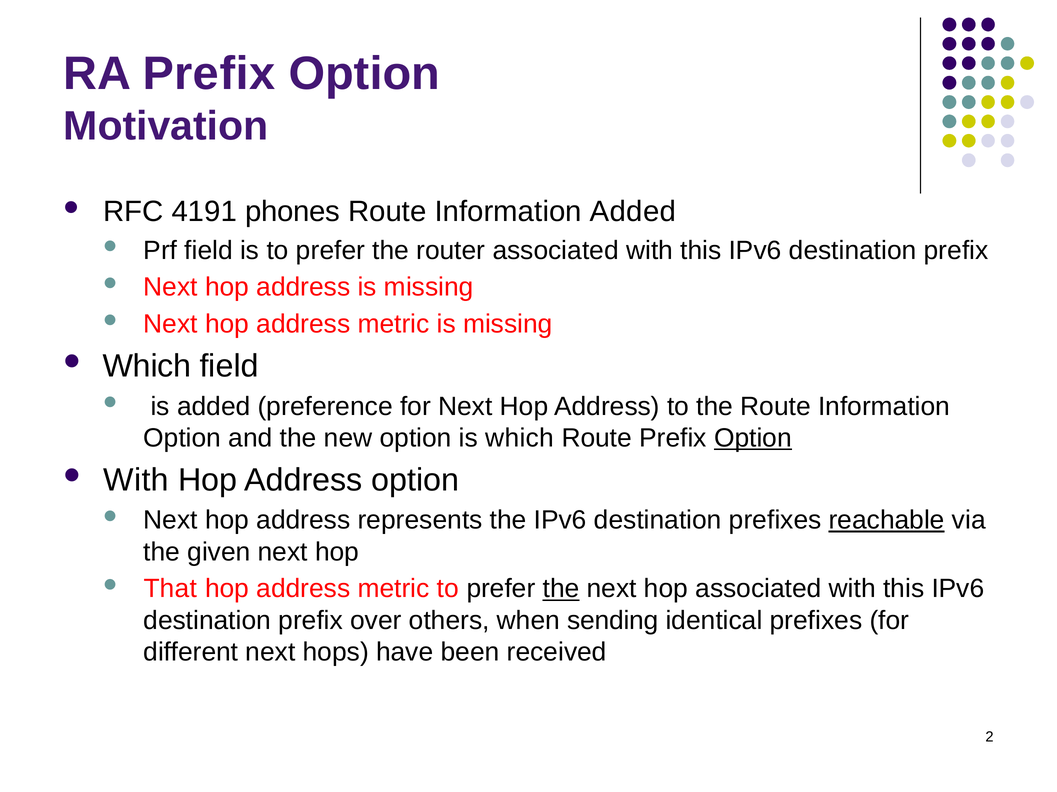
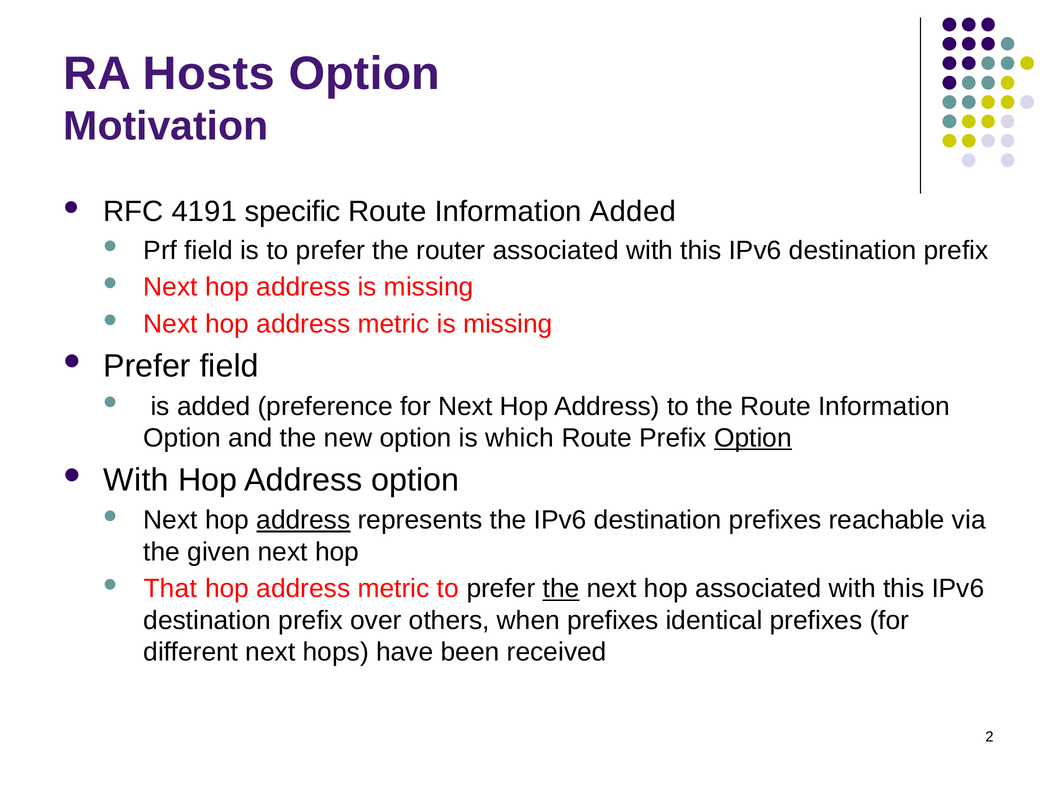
RA Prefix: Prefix -> Hosts (209, 74)
phones: phones -> specific (293, 212)
Which: Which -> Prefer (147, 367)
address underline: none -> present (303, 521)
reachable underline: present -> none (887, 521)
when sending: sending -> prefixes (613, 621)
